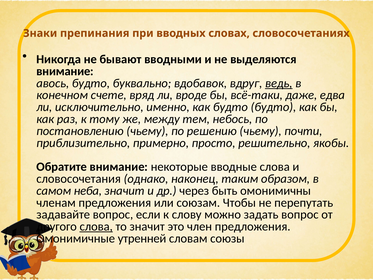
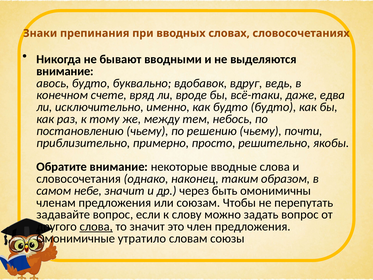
ведь underline: present -> none (279, 83)
неба: неба -> небе (88, 191)
утренней: утренней -> утратило (142, 238)
